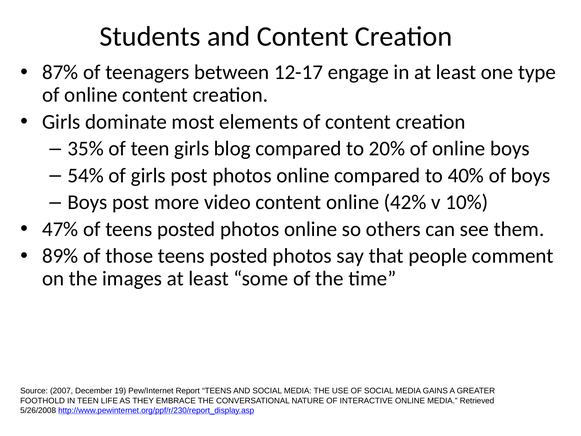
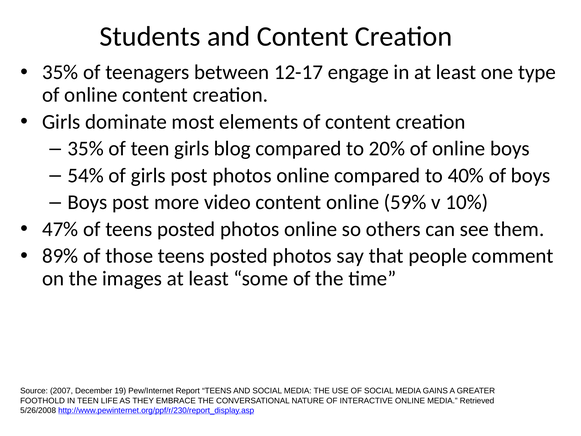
87%: 87% -> 35% (60, 72)
42%: 42% -> 59% (405, 202)
